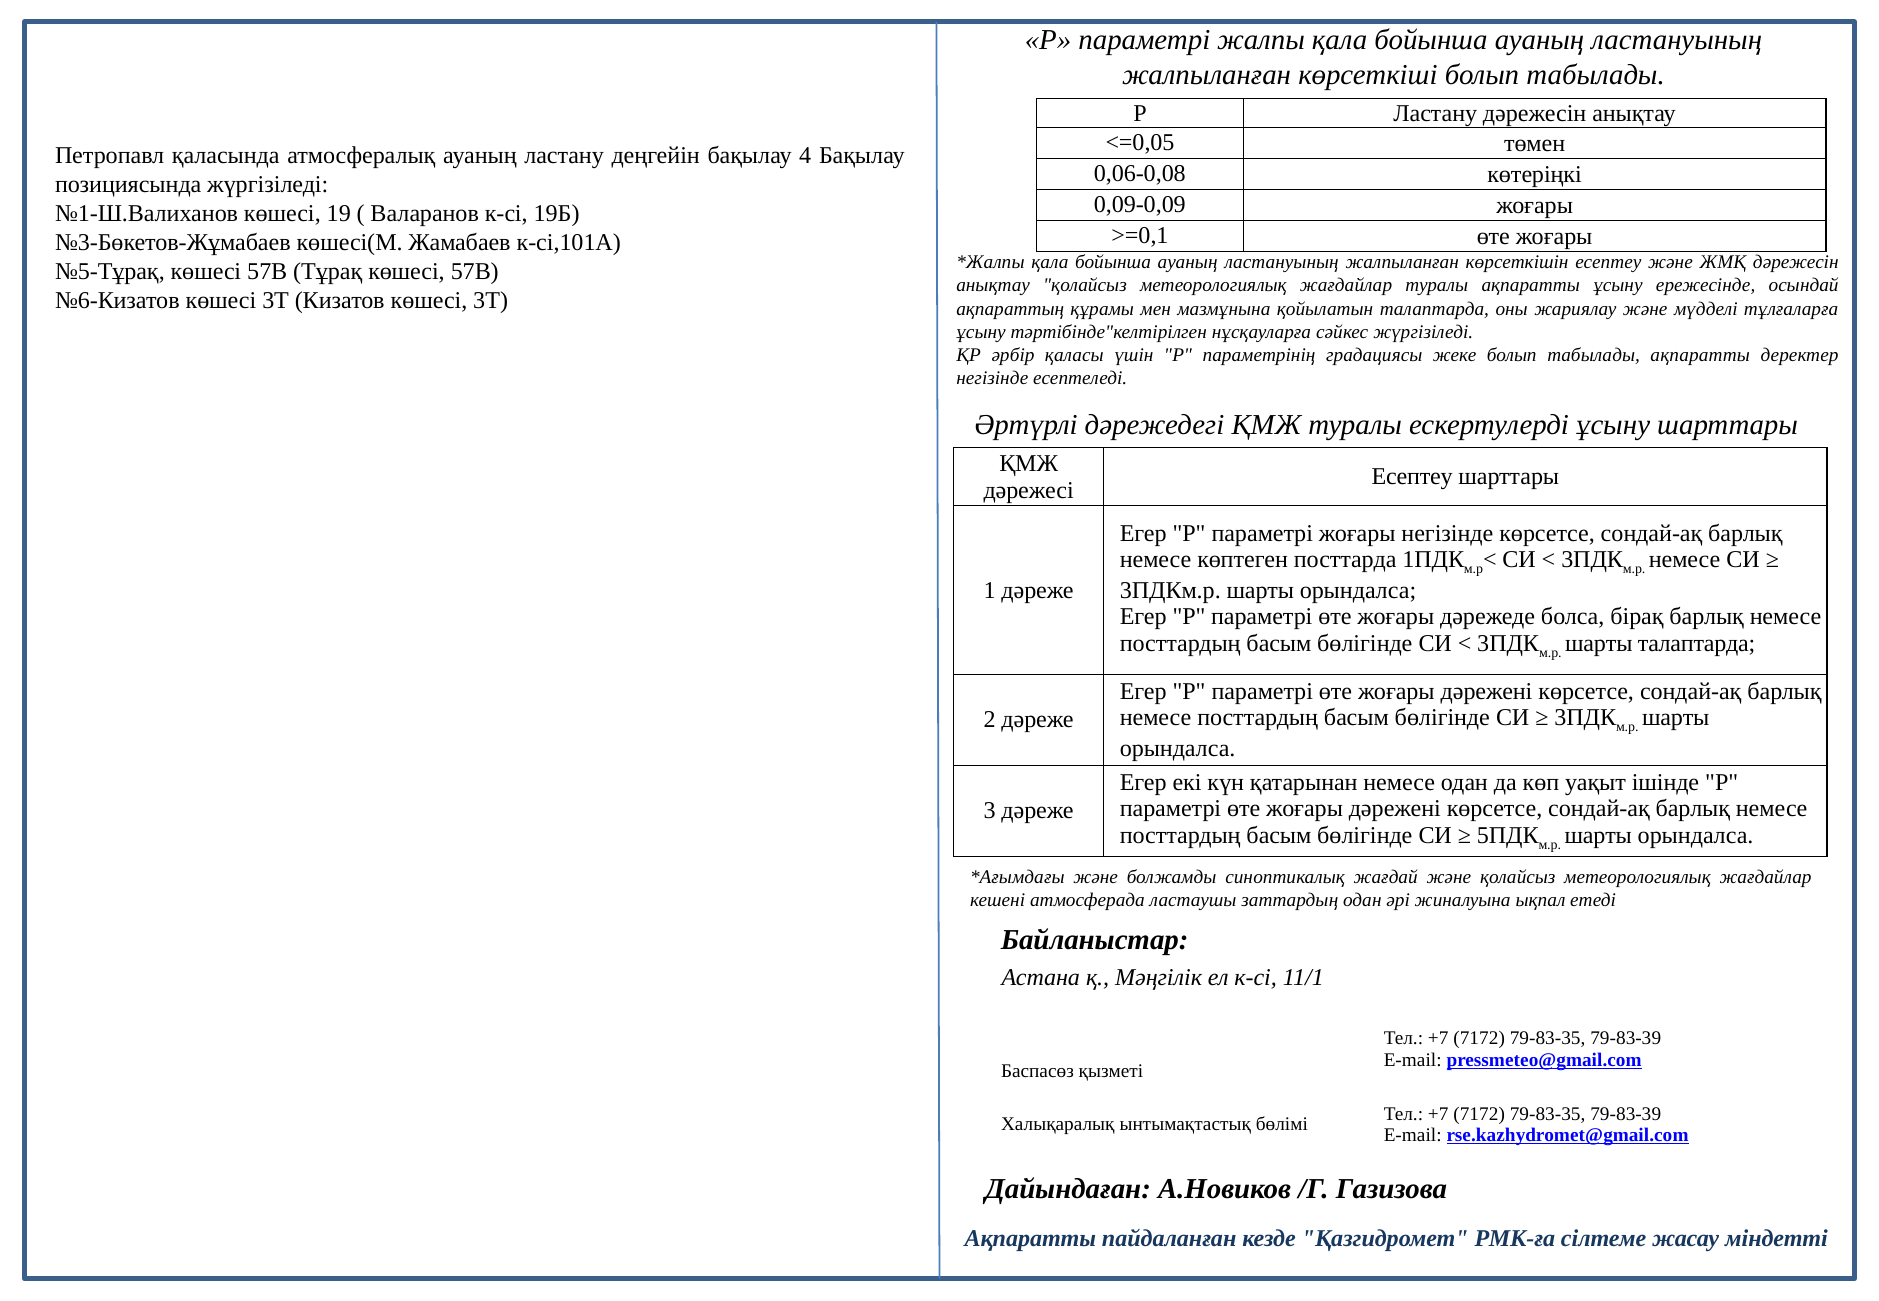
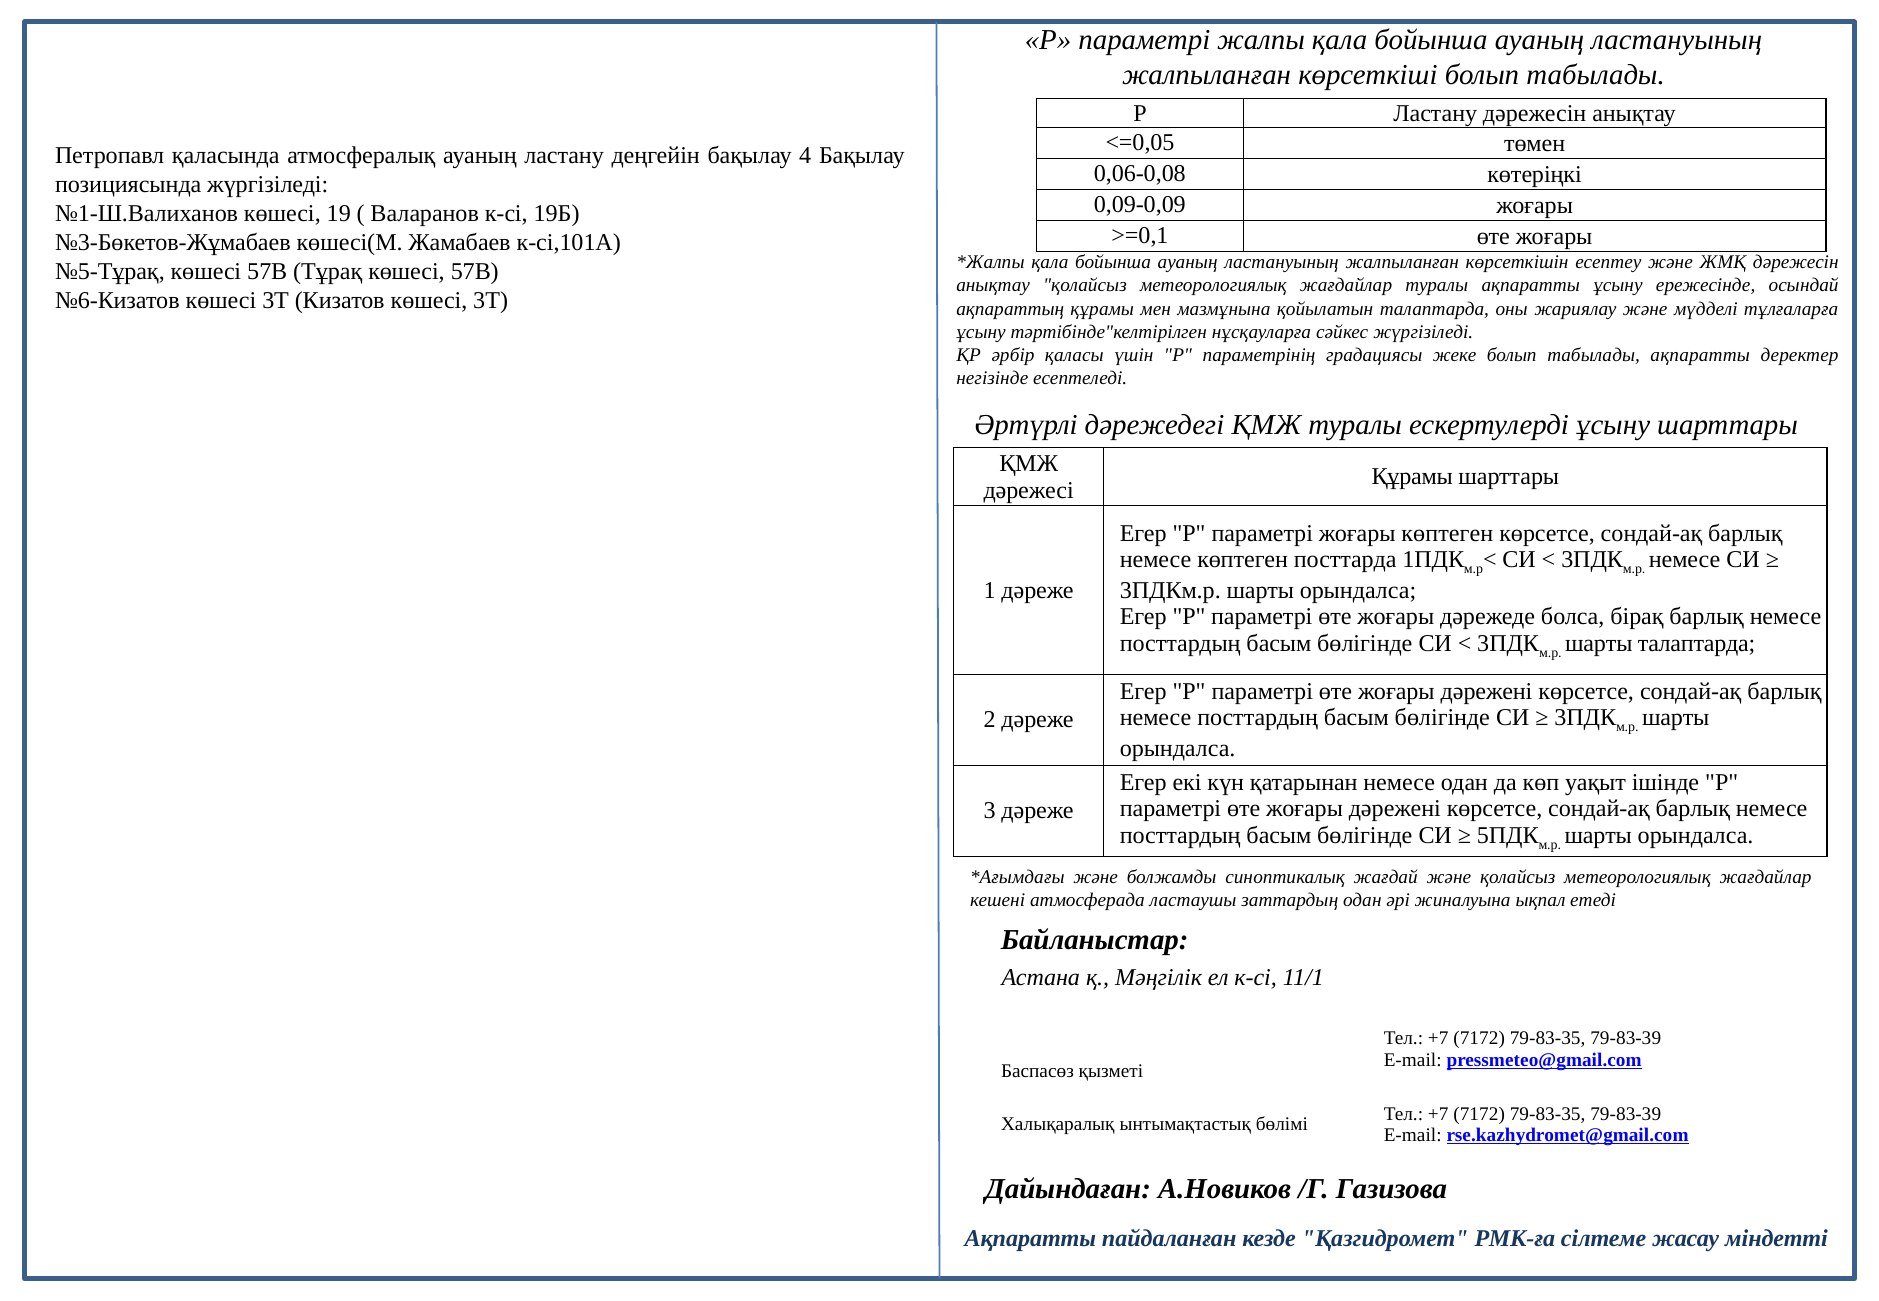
Есептеу: Есептеу -> Құрамы (1412, 477)
жоғары негізінде: негізінде -> көптеген (1447, 533)
